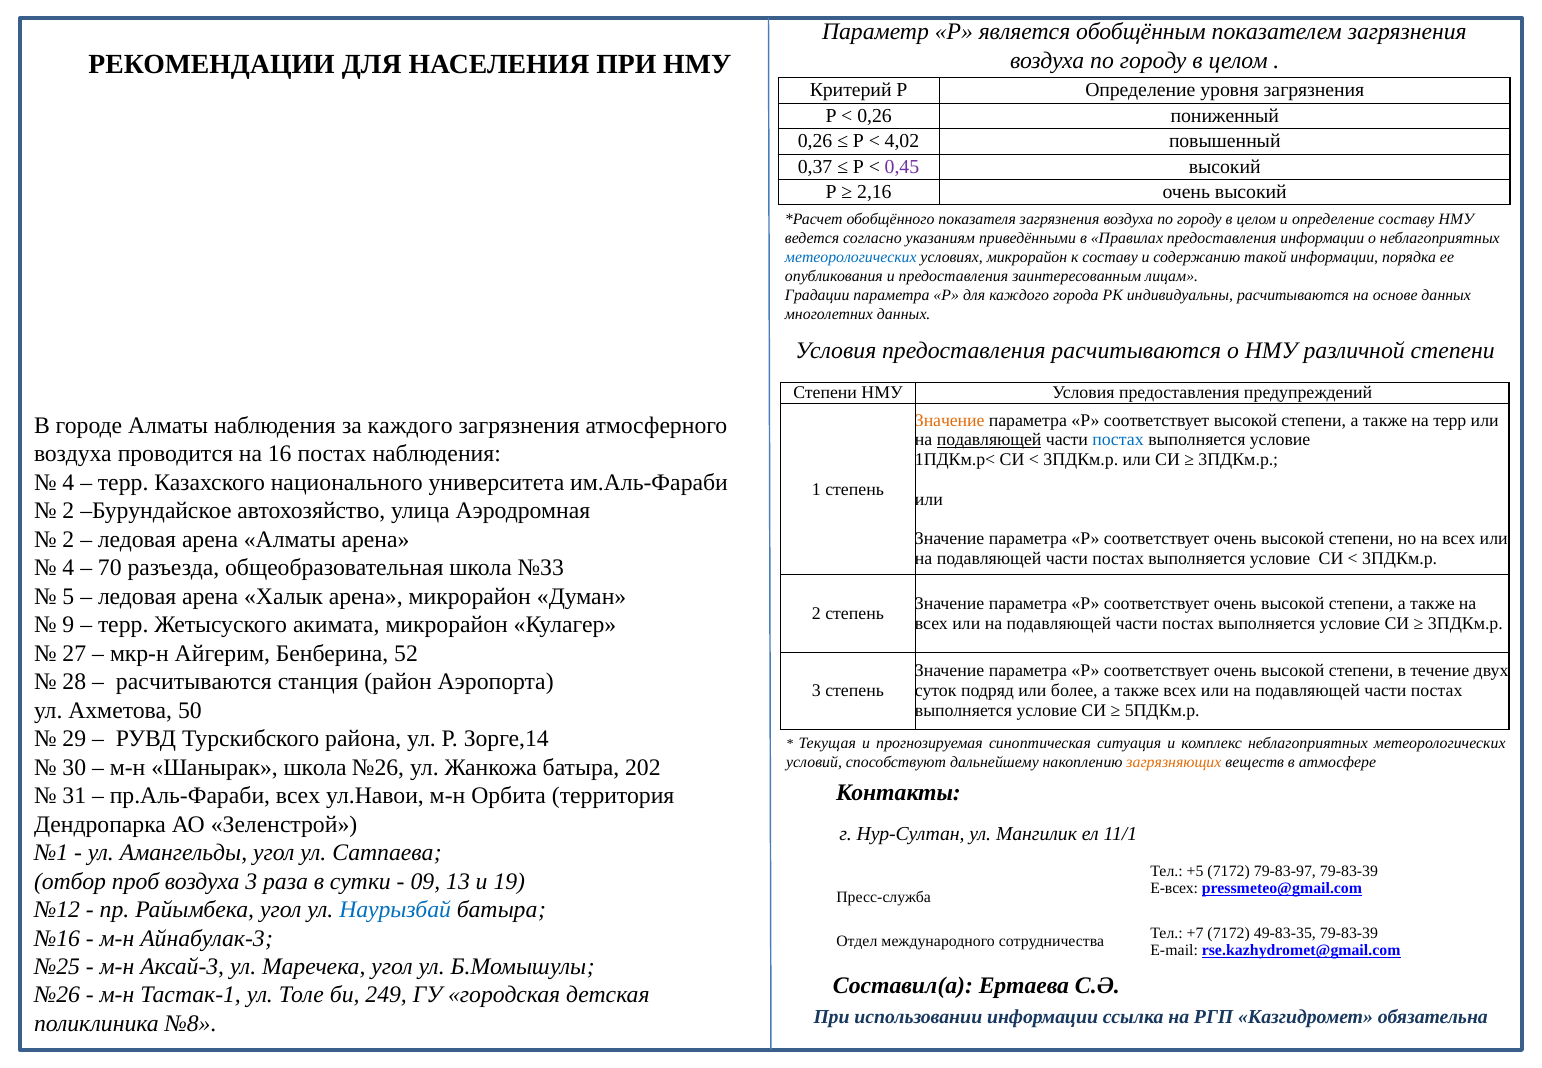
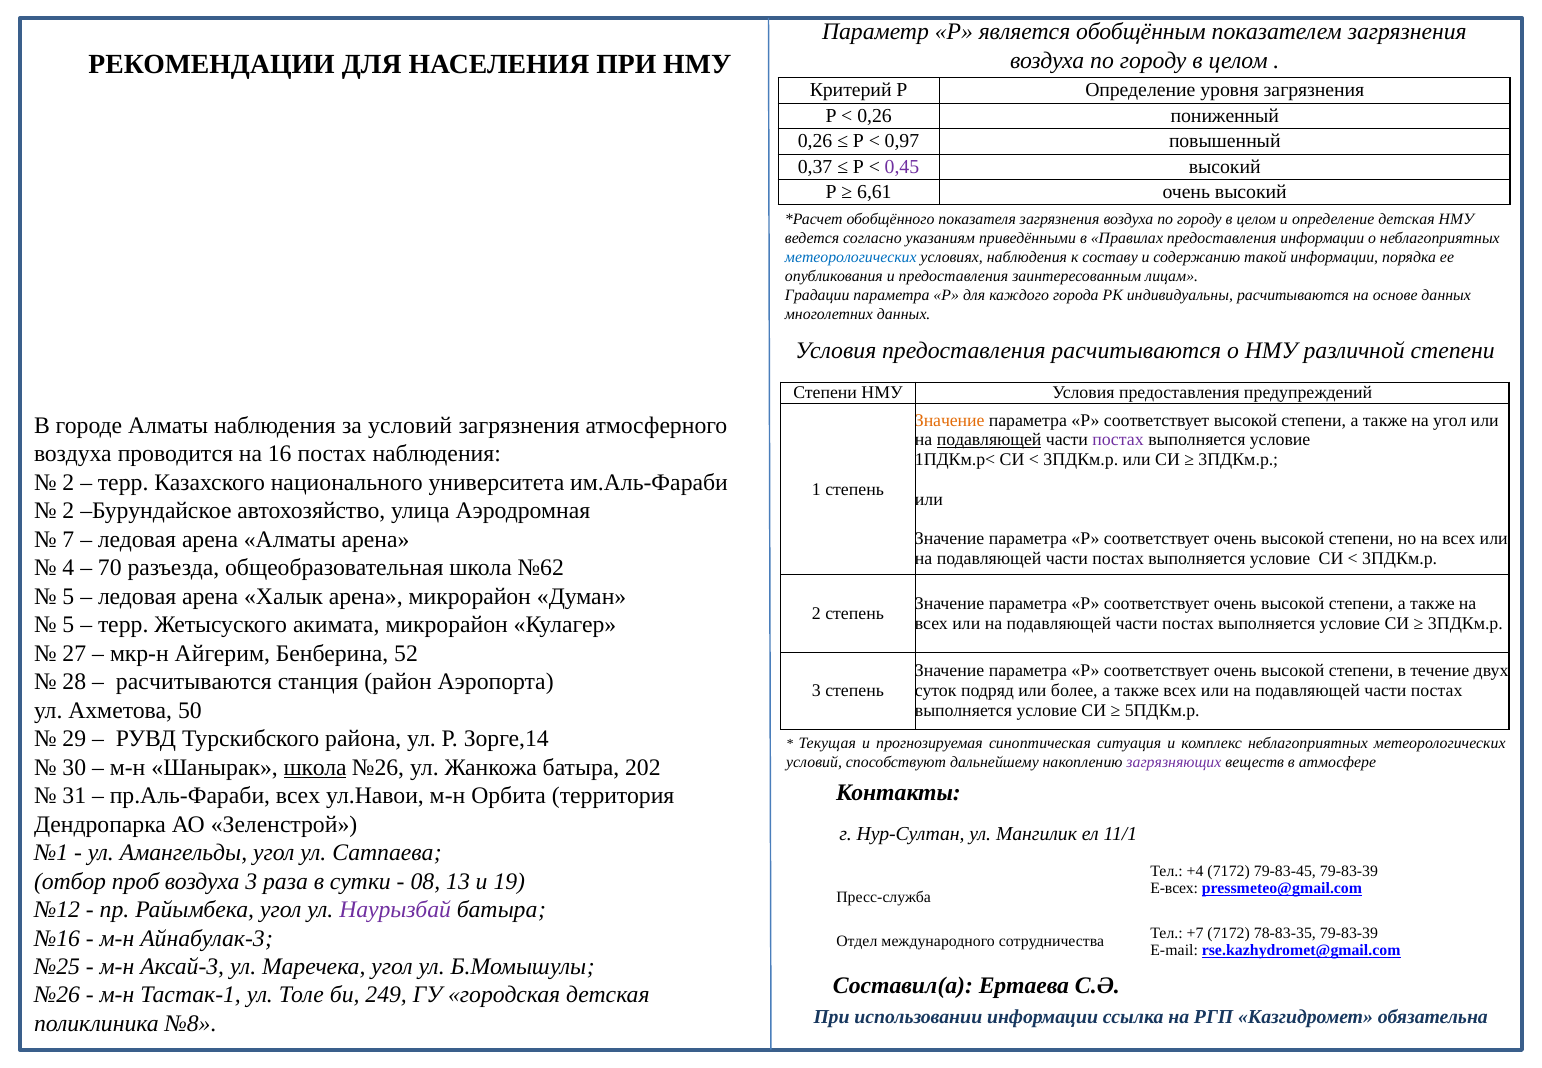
4,02: 4,02 -> 0,97 (902, 141)
2,16: 2,16 -> 6,61 (874, 192)
определение составу: составу -> детская (1407, 220)
условиях микрорайон: микрорайон -> наблюдения (1027, 258)
на терр: терр -> угол (1450, 420)
за каждого: каждого -> условий (410, 425)
постах colour: blue -> purple (1118, 440)
4: 4 -> 2 (68, 482)
2: 2 -> 7 (68, 539)
№33: №33 -> №62 (541, 568)
9: 9 -> 5 (68, 625)
загрязняющих colour: orange -> purple (1174, 762)
школа underline: none -> present (315, 767)
+5: +5 -> +4 (1195, 871)
79-83-97: 79-83-97 -> 79-83-45 (1285, 871)
09: 09 -> 08 (425, 881)
Наурызбай colour: blue -> purple (395, 909)
49-83-35: 49-83-35 -> 78-83-35 (1285, 932)
